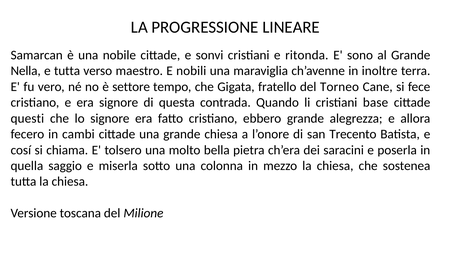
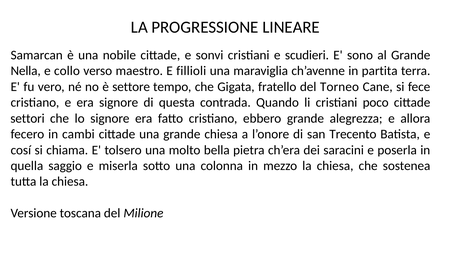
ritonda: ritonda -> scudieri (307, 55)
e tutta: tutta -> collo (67, 71)
nobili: nobili -> fillioli (191, 71)
inoltre: inoltre -> partita (380, 71)
base: base -> poco (376, 102)
questi: questi -> settori (28, 118)
